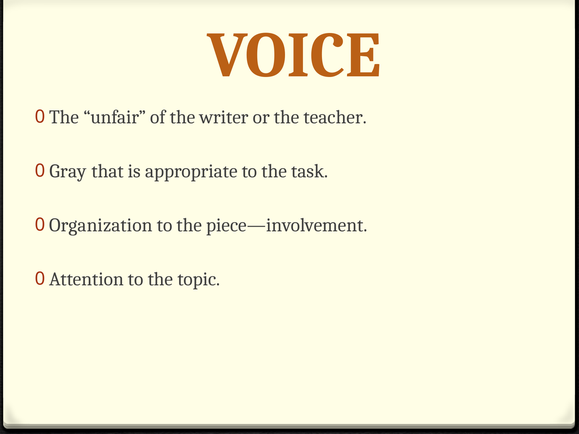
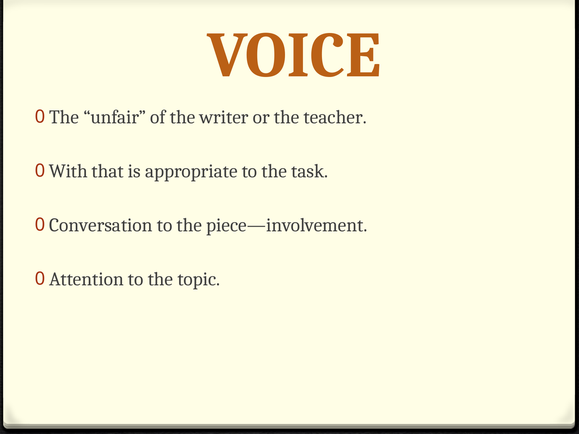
Gray: Gray -> With (68, 171)
Organization: Organization -> Conversation (101, 225)
